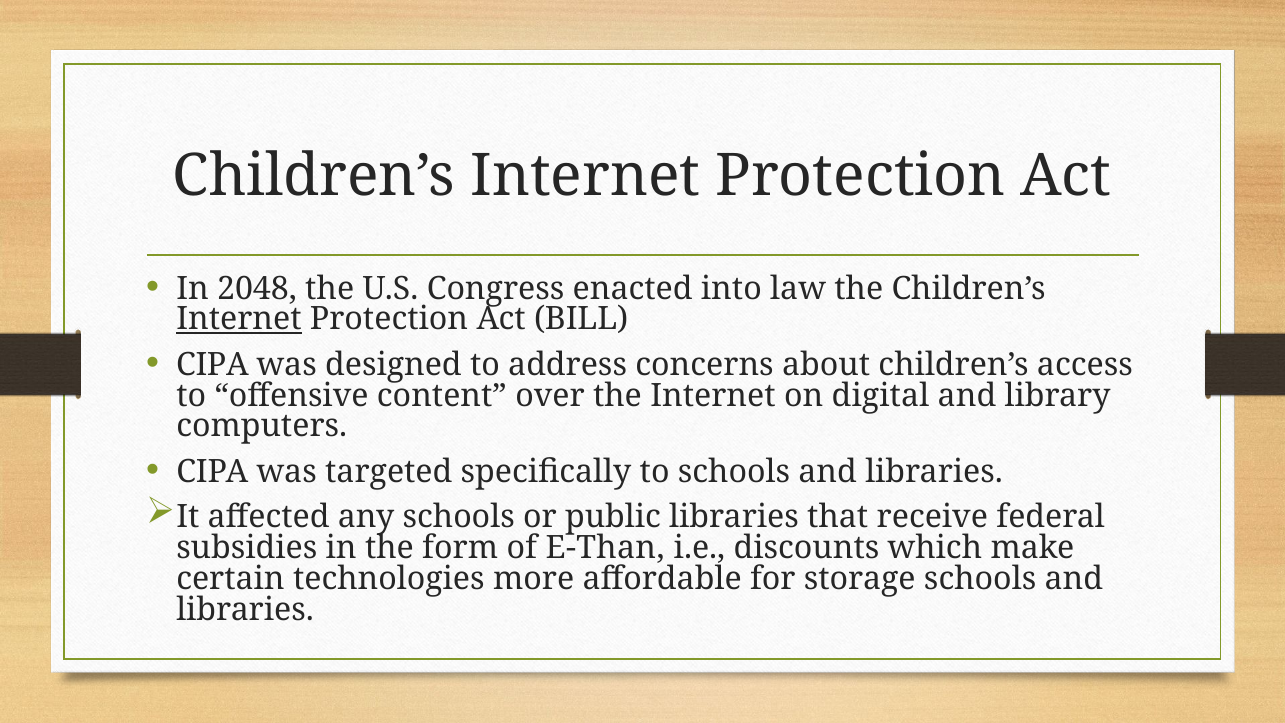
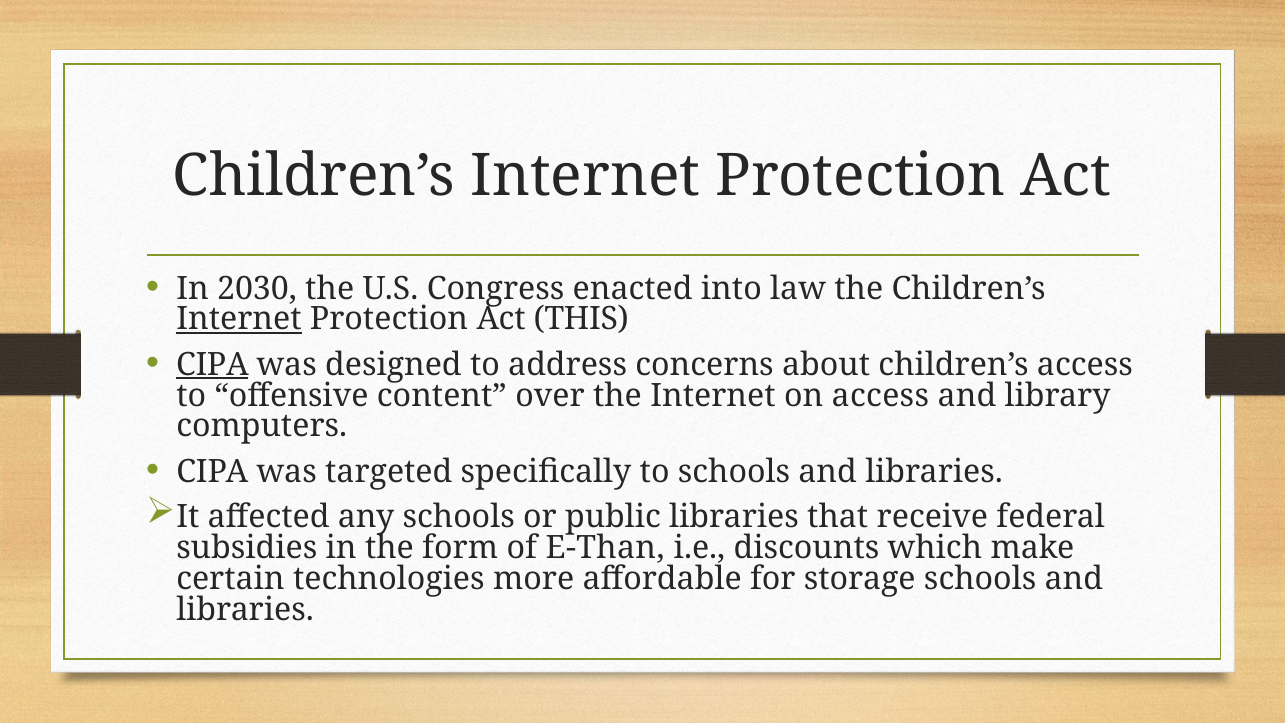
2048: 2048 -> 2030 (257, 288)
BILL: BILL -> THIS (581, 319)
CIPA underline: none -> present (212, 365)
on digital: digital -> access (880, 395)
